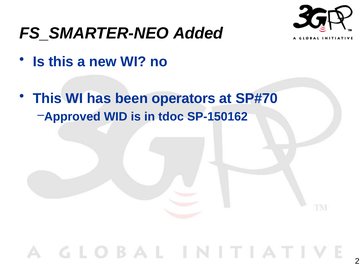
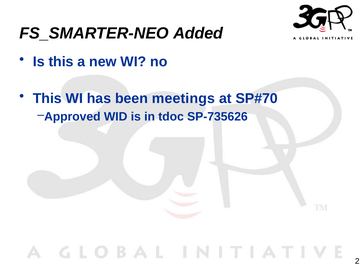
operators: operators -> meetings (183, 98)
SP-150162: SP-150162 -> SP-735626 (217, 116)
